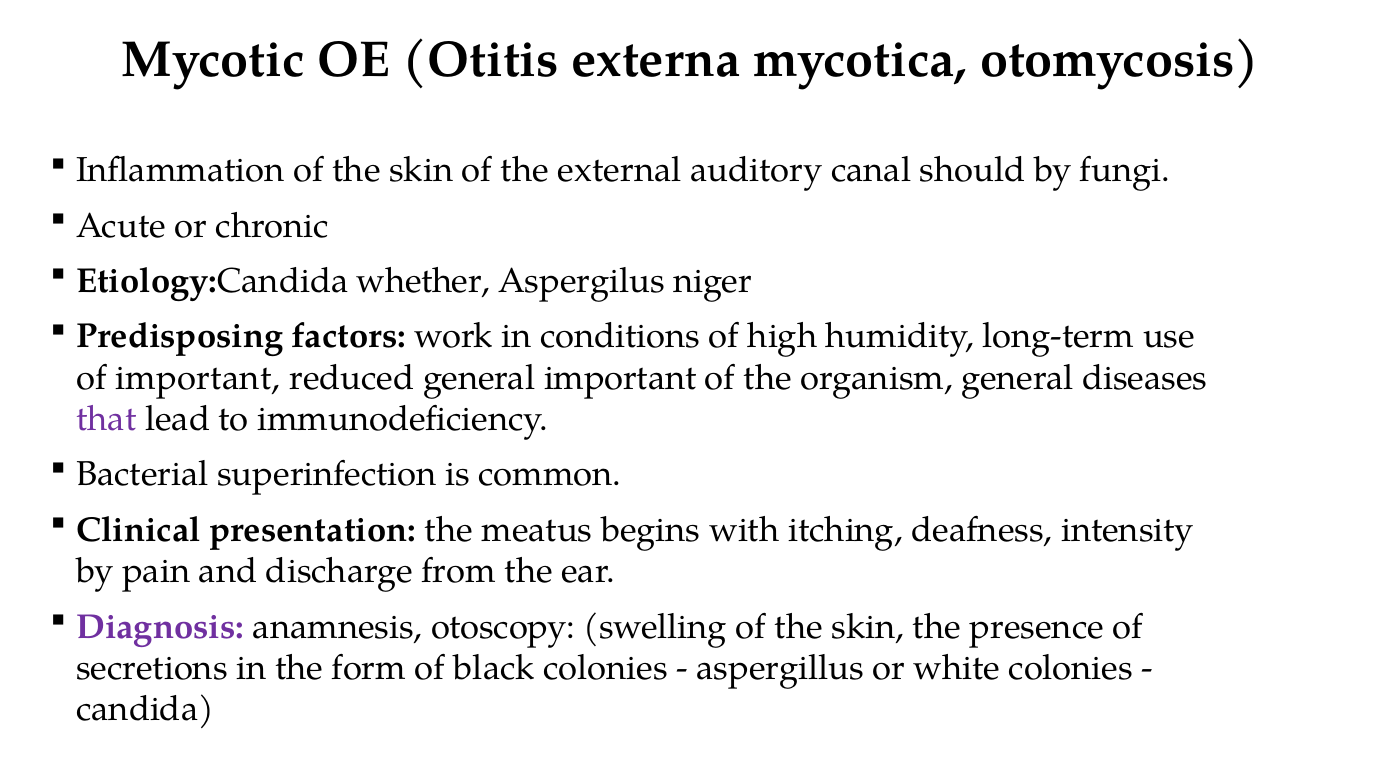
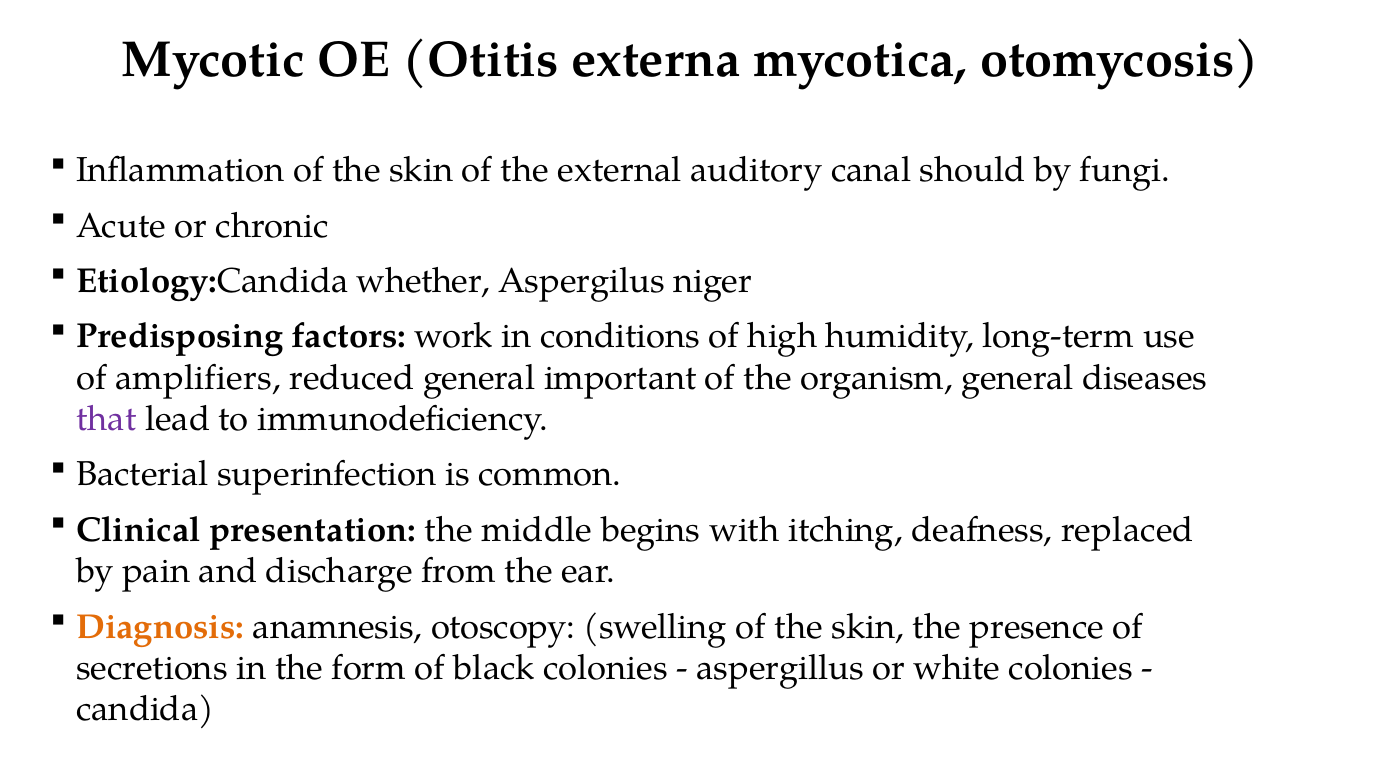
of important: important -> amplifiers (198, 378)
meatus: meatus -> middle (537, 530)
intensity: intensity -> replaced (1128, 530)
Diagnosis colour: purple -> orange (160, 627)
